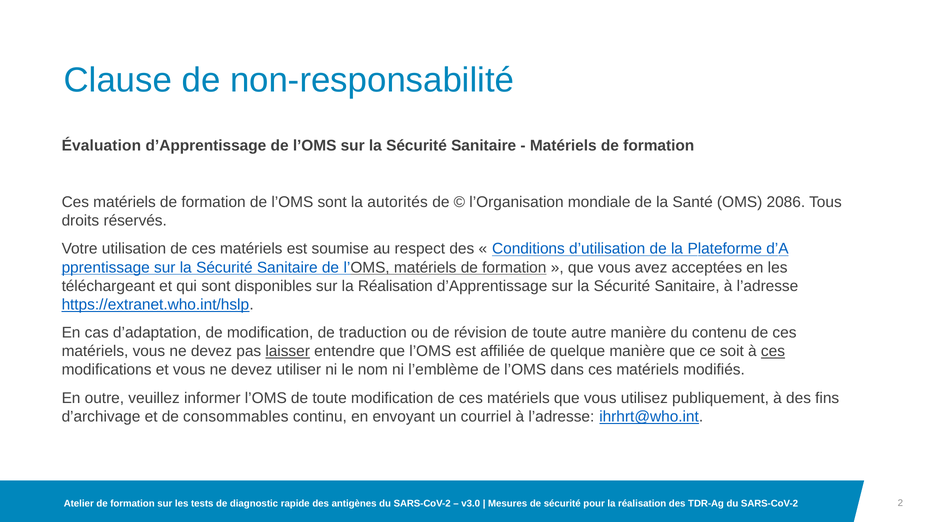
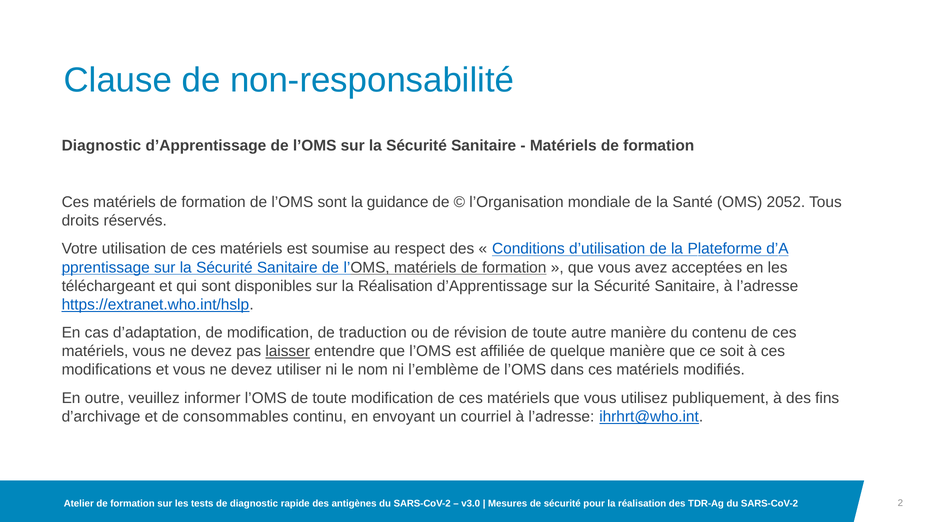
Évaluation: Évaluation -> Diagnostic (101, 146)
autorités: autorités -> guidance (398, 202)
2086: 2086 -> 2052 (786, 202)
ces underline: present -> none (773, 351)
